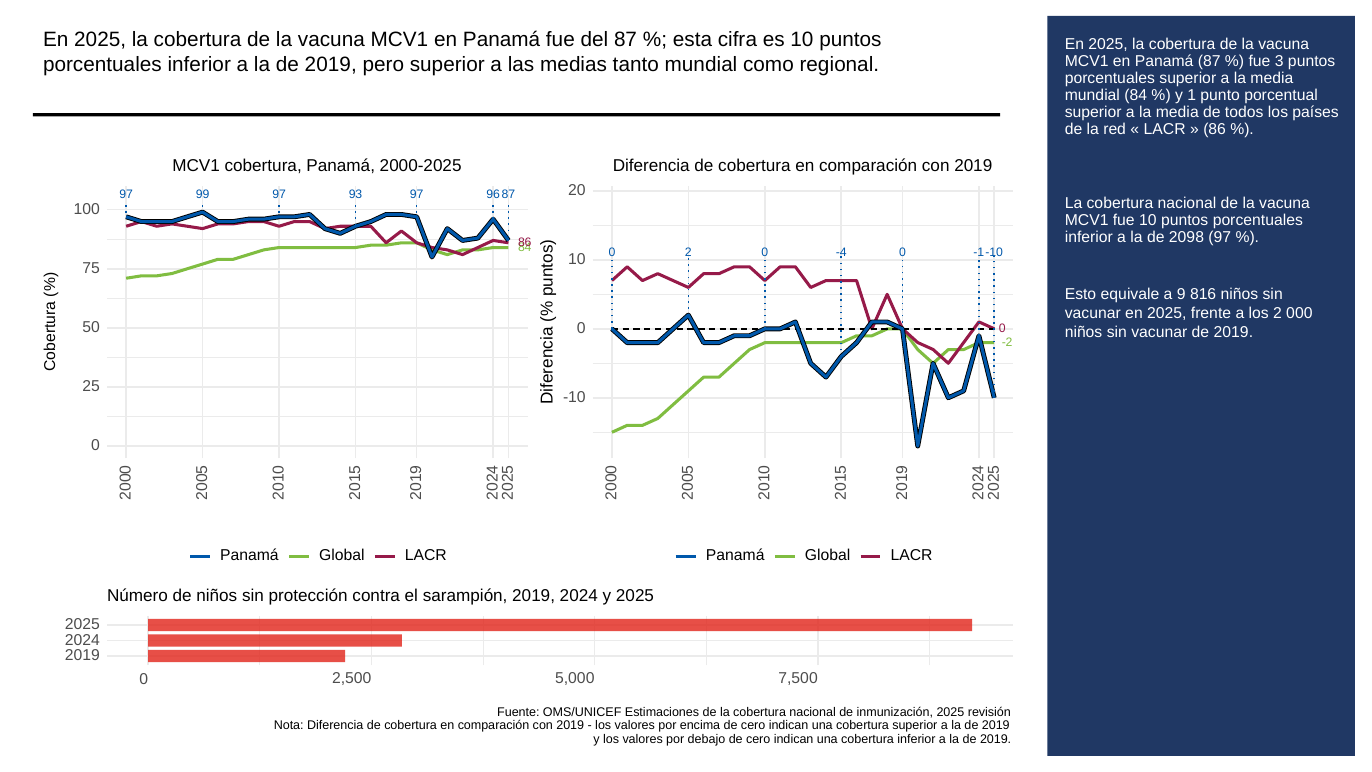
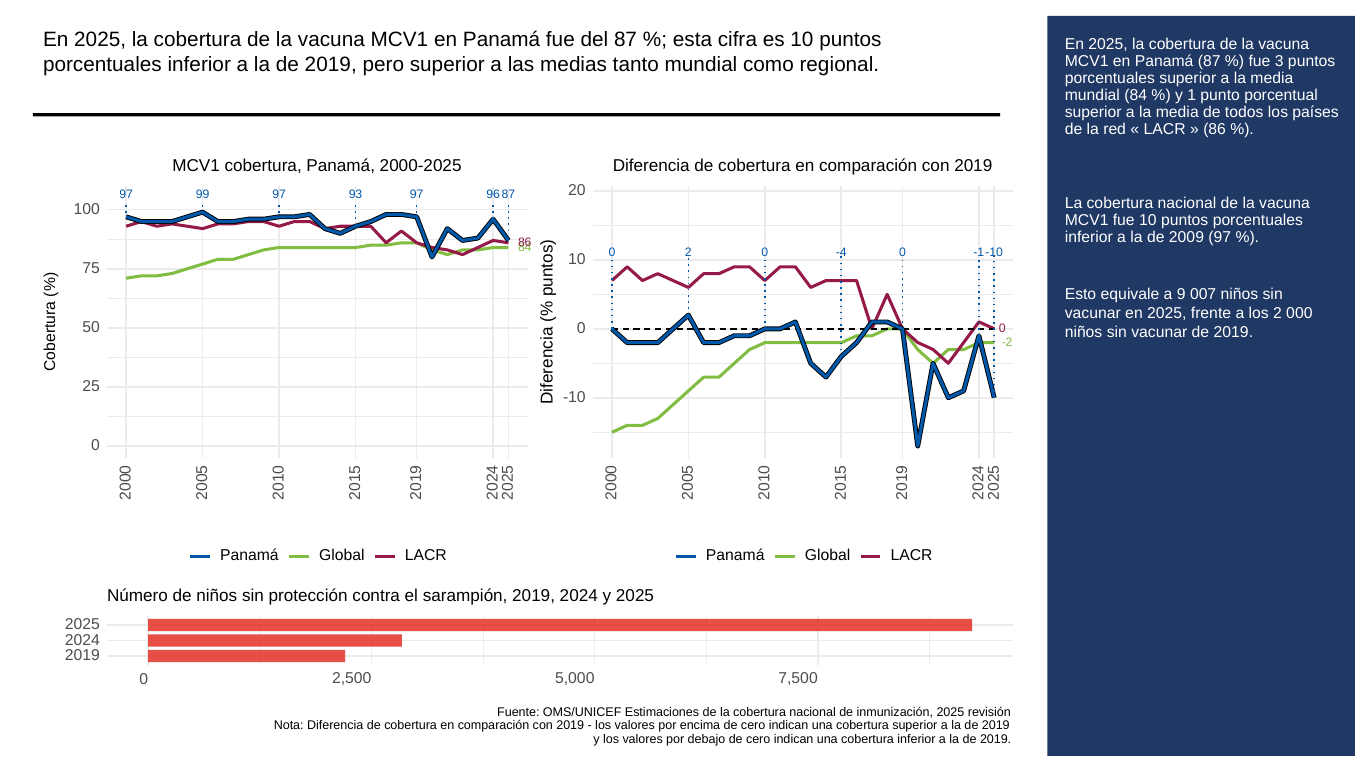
2098: 2098 -> 2009 (1186, 238)
816: 816 -> 007 (1203, 294)
